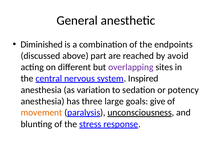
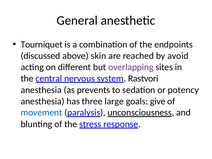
Diminished: Diminished -> Tourniquet (42, 44)
part: part -> skin (98, 56)
Inspired: Inspired -> Rastvori (143, 78)
variation: variation -> prevents (93, 90)
movement colour: orange -> blue (41, 113)
